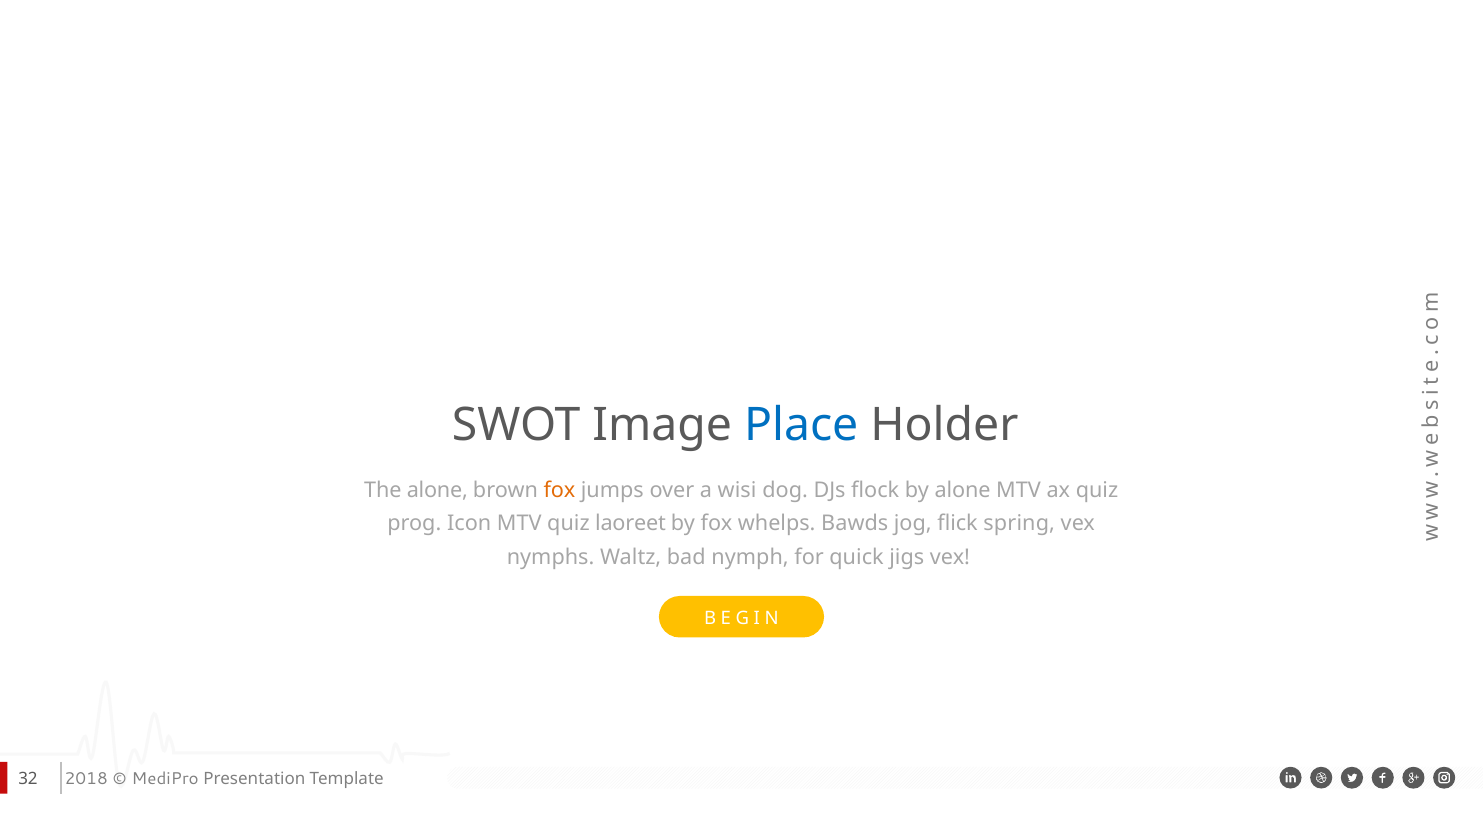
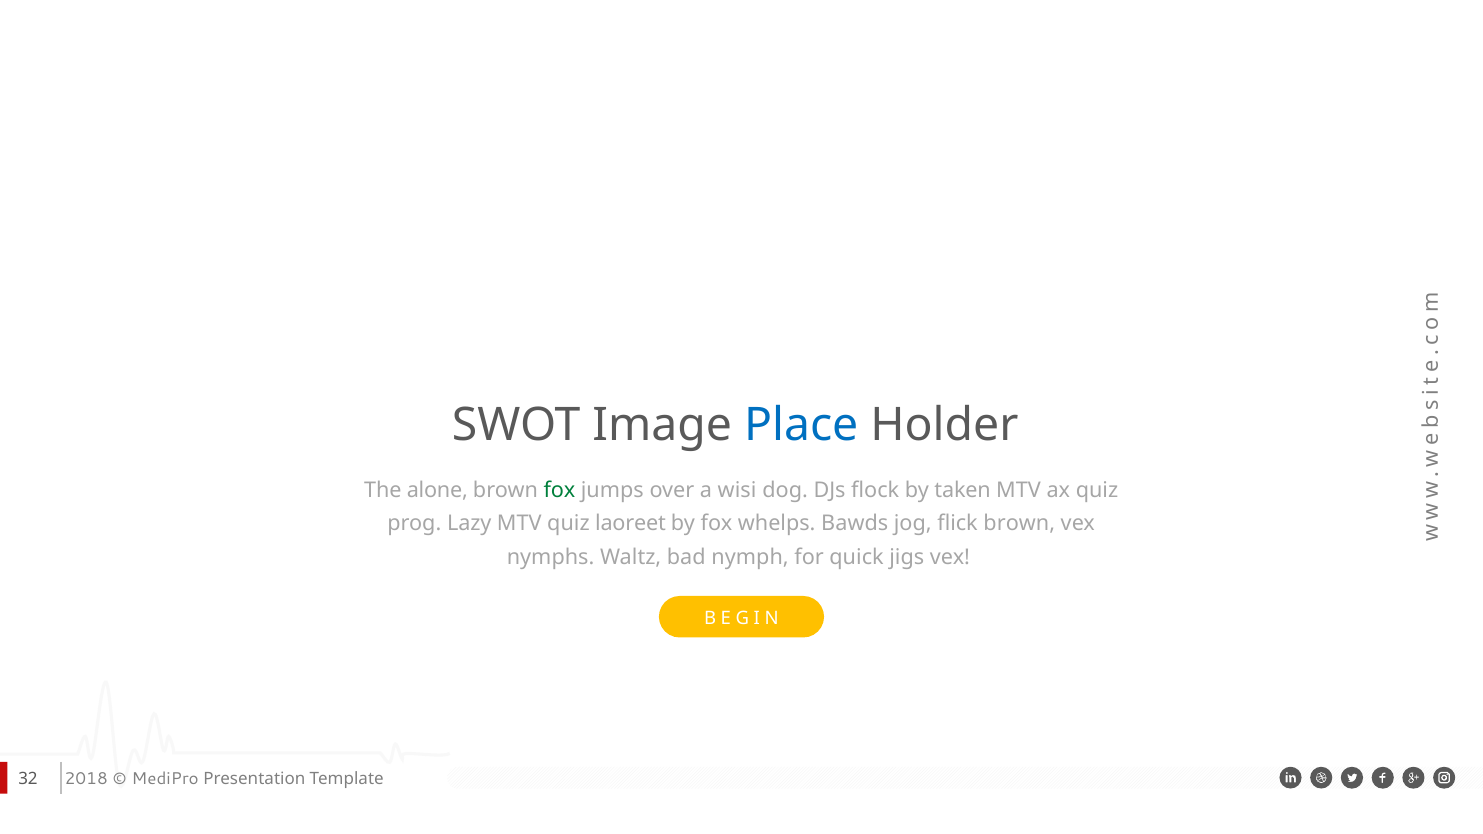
fox colour: orange -> green (559, 490)
by alone: alone -> taken (963, 490)
Icon: Icon -> Lazy (469, 524)
flick spring: spring -> brown (1019, 524)
